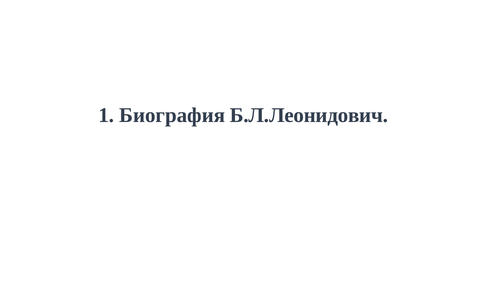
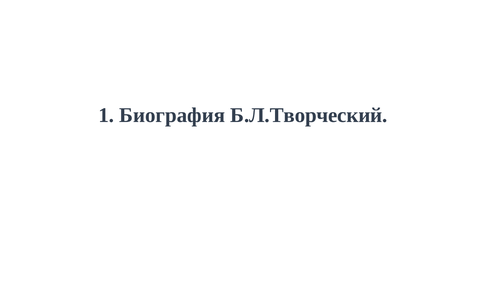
Б.Л.Леонидович: Б.Л.Леонидович -> Б.Л.Творческий (309, 115)
